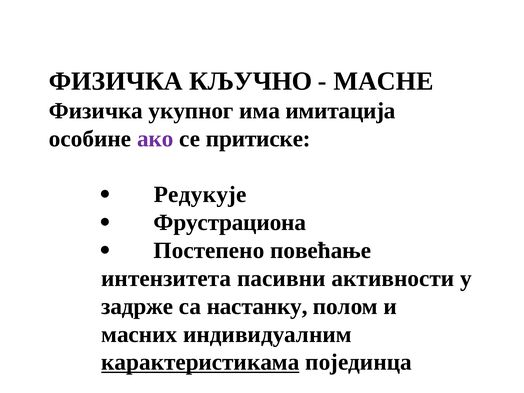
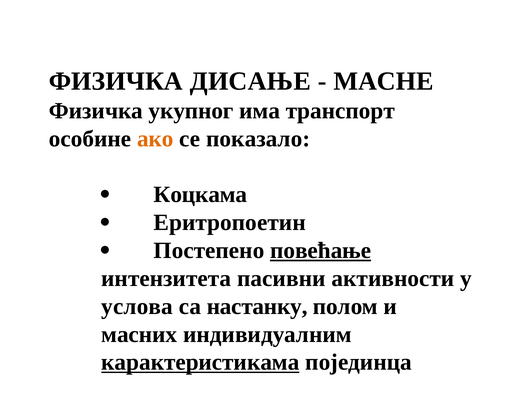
КЉУЧНО: КЉУЧНО -> ДИСАЊЕ (250, 81)
имитација: имитација -> транспорт (340, 111)
ако colour: purple -> orange (155, 139)
притиске: притиске -> показало (258, 139)
Редукује: Редукује -> Коцкама (200, 195)
Фрустрациона: Фрустрациона -> Еритропоетин (230, 223)
повећање underline: none -> present (321, 250)
задрже: задрже -> услова (137, 306)
